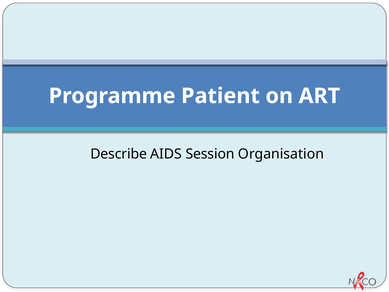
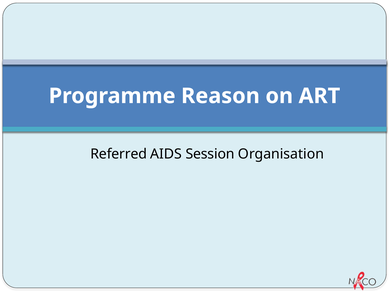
Patient: Patient -> Reason (220, 96)
Describe: Describe -> Referred (119, 154)
